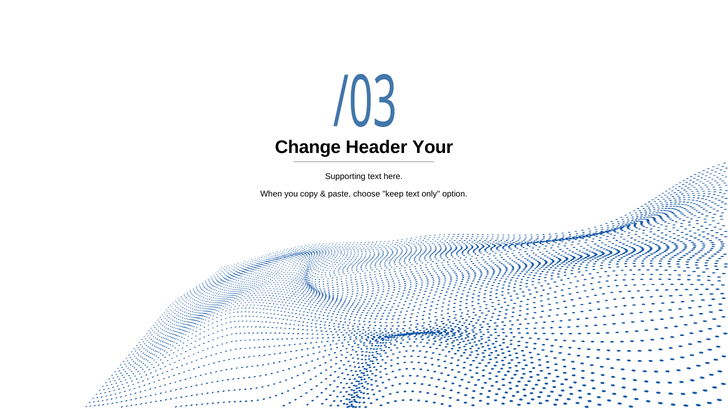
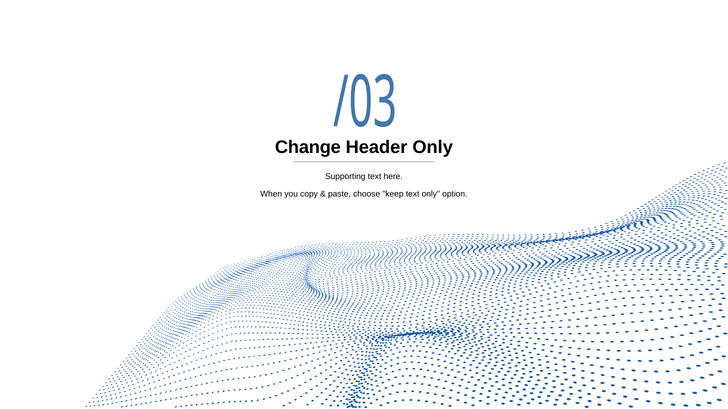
Header Your: Your -> Only (433, 147)
